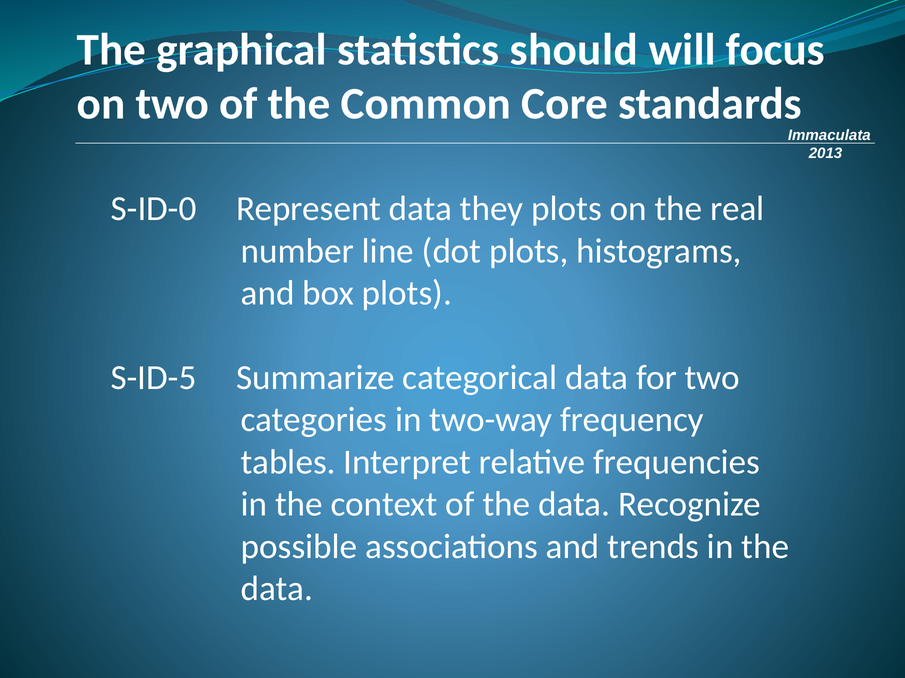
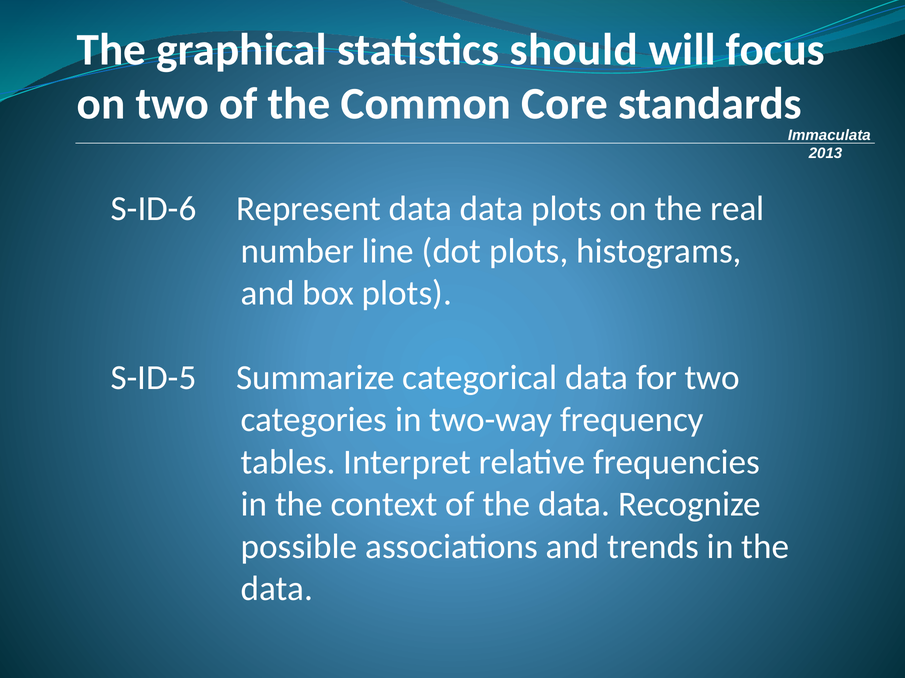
S-ID-0: S-ID-0 -> S-ID-6 (154, 209)
data they: they -> data (492, 209)
